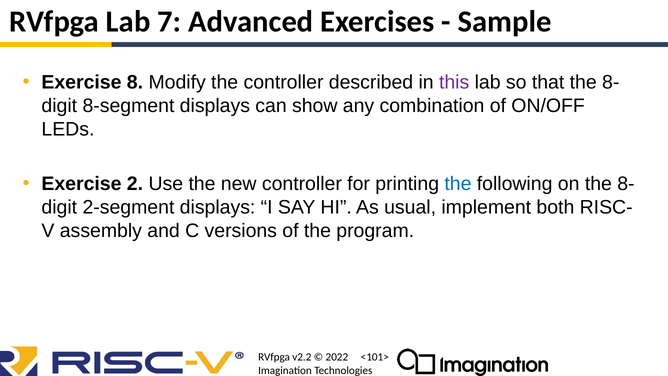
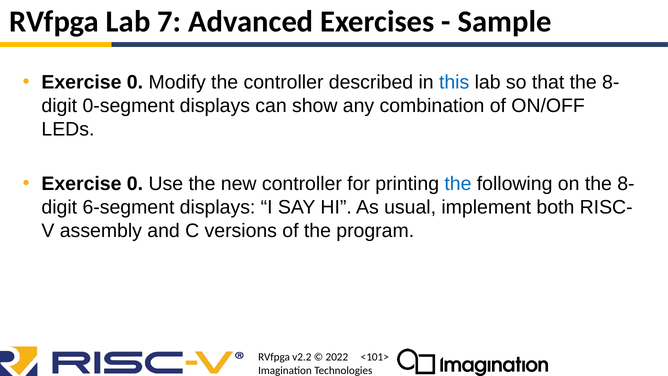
8: 8 -> 0 (135, 82)
this colour: purple -> blue (454, 82)
8-segment: 8-segment -> 0-segment (128, 106)
2: 2 -> 0 (135, 184)
2-segment: 2-segment -> 6-segment (128, 207)
